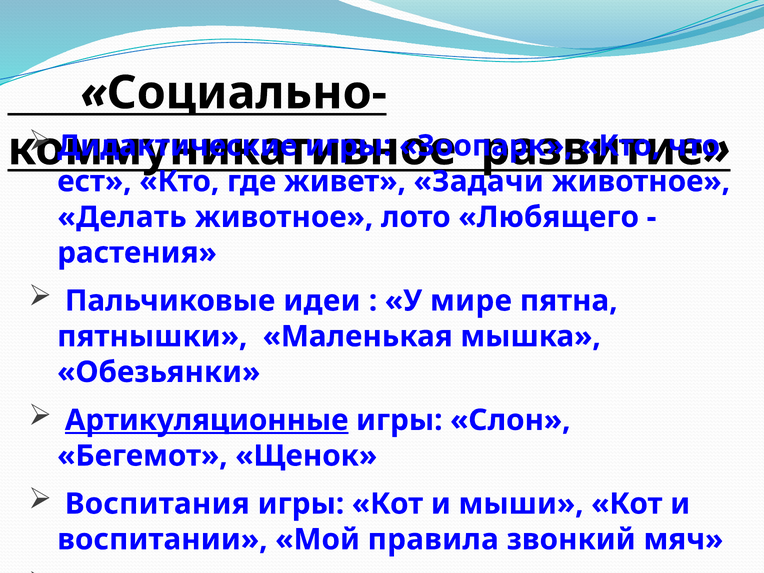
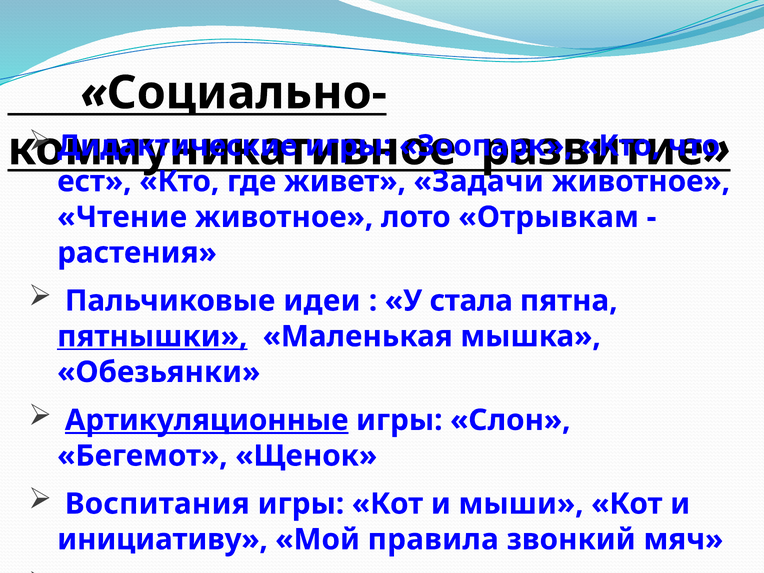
Делать: Делать -> Чтение (122, 217)
Любящего: Любящего -> Отрывкам (549, 217)
мире: мире -> стала (471, 301)
пятнышки underline: none -> present (152, 336)
воспитании: воспитании -> инициативу (163, 540)
